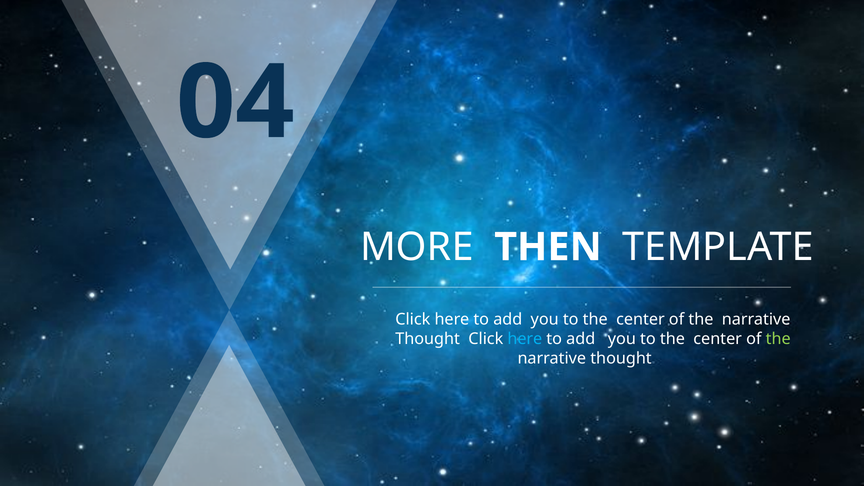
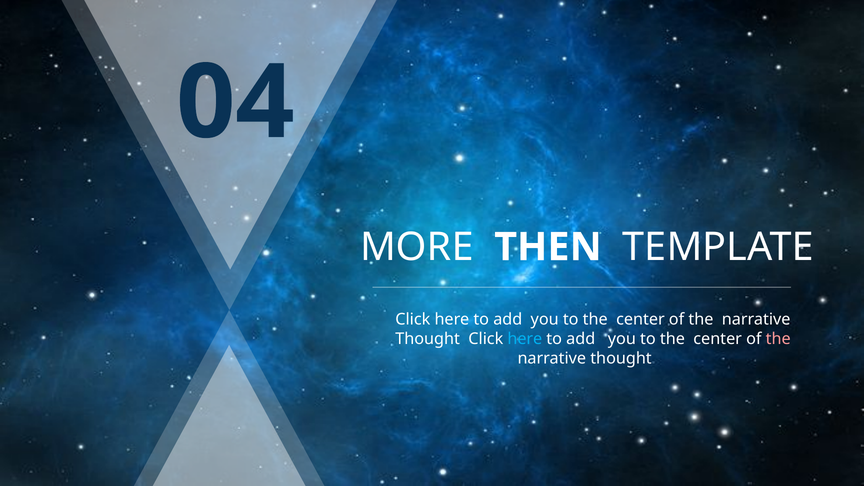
the colour: light green -> pink (778, 339)
